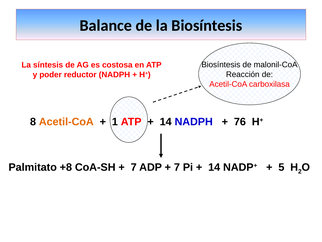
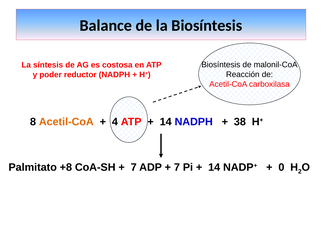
1: 1 -> 4 (115, 121)
76: 76 -> 38 (240, 121)
5: 5 -> 0 (281, 167)
